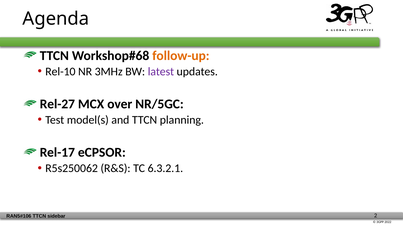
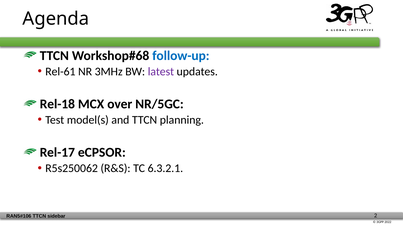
follow-up colour: orange -> blue (181, 56)
Rel-10: Rel-10 -> Rel-61 (60, 71)
Rel-27: Rel-27 -> Rel-18 (57, 104)
